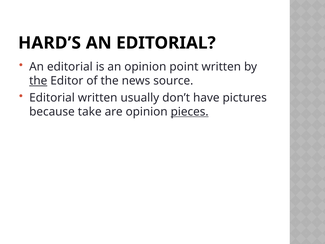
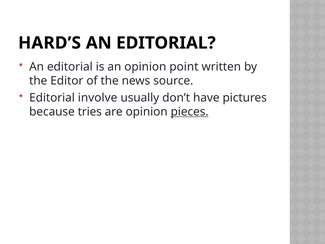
the underline: present -> none (38, 81)
Editorial written: written -> involve (98, 98)
take: take -> tries (90, 112)
